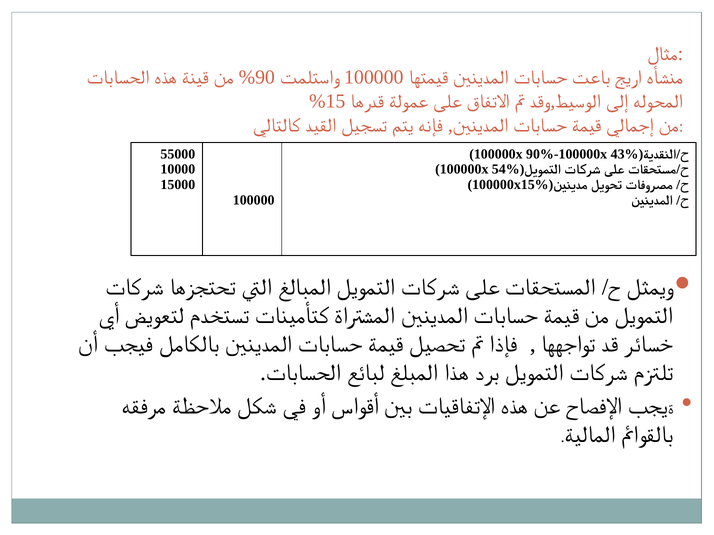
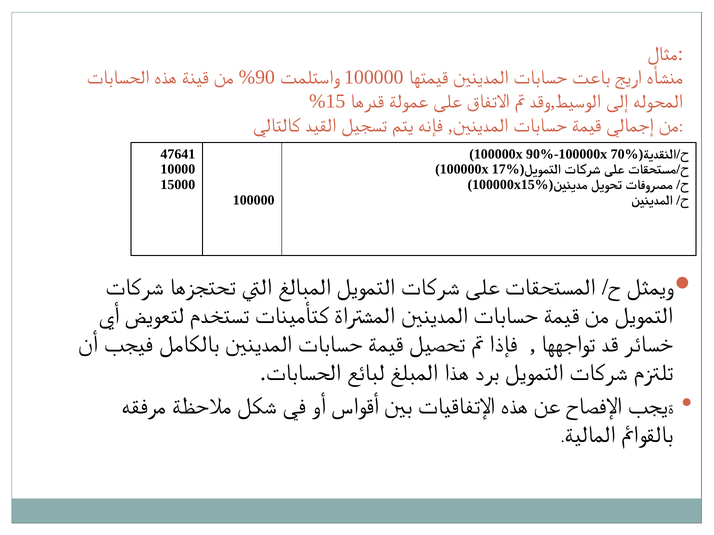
55000: 55000 -> 47641 (178, 154)
43%: 43% -> 70% (625, 154)
54%: 54% -> 17% (506, 170)
